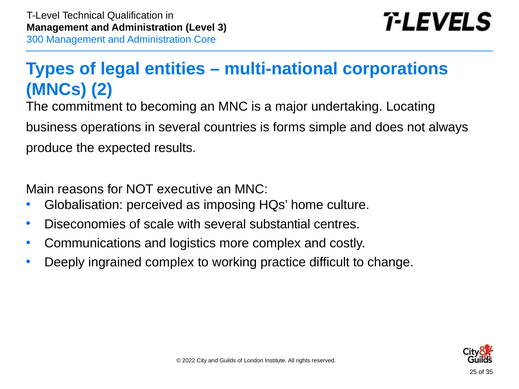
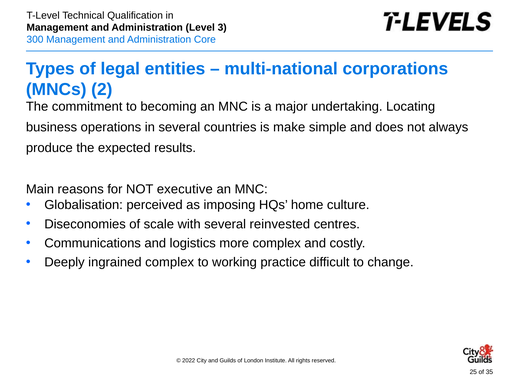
forms: forms -> make (289, 127)
substantial: substantial -> reinvested (280, 224)
